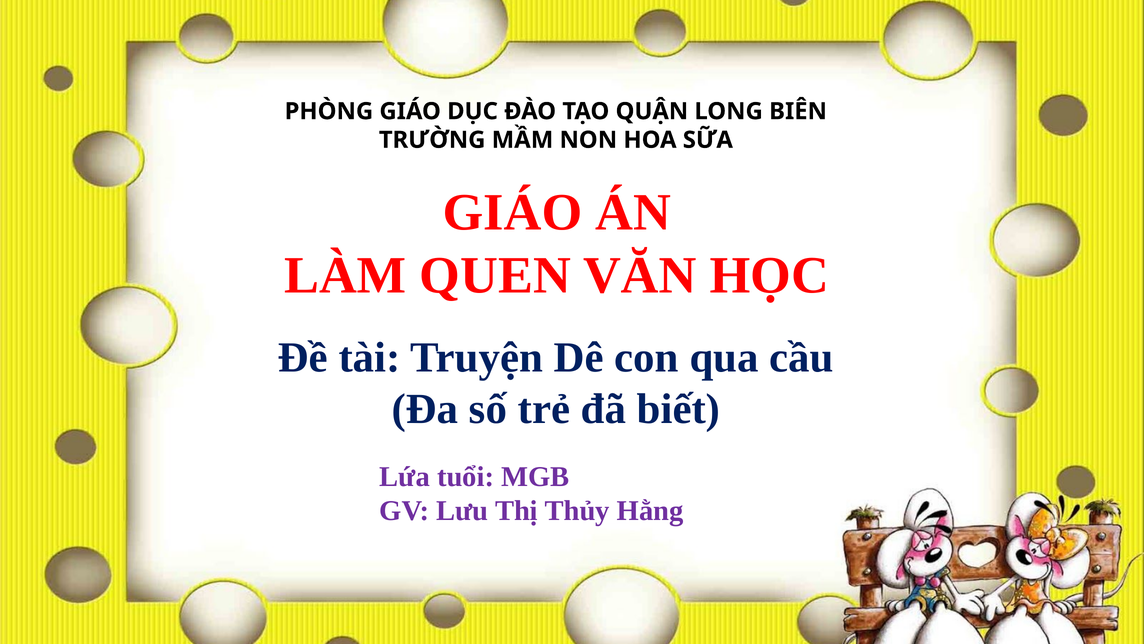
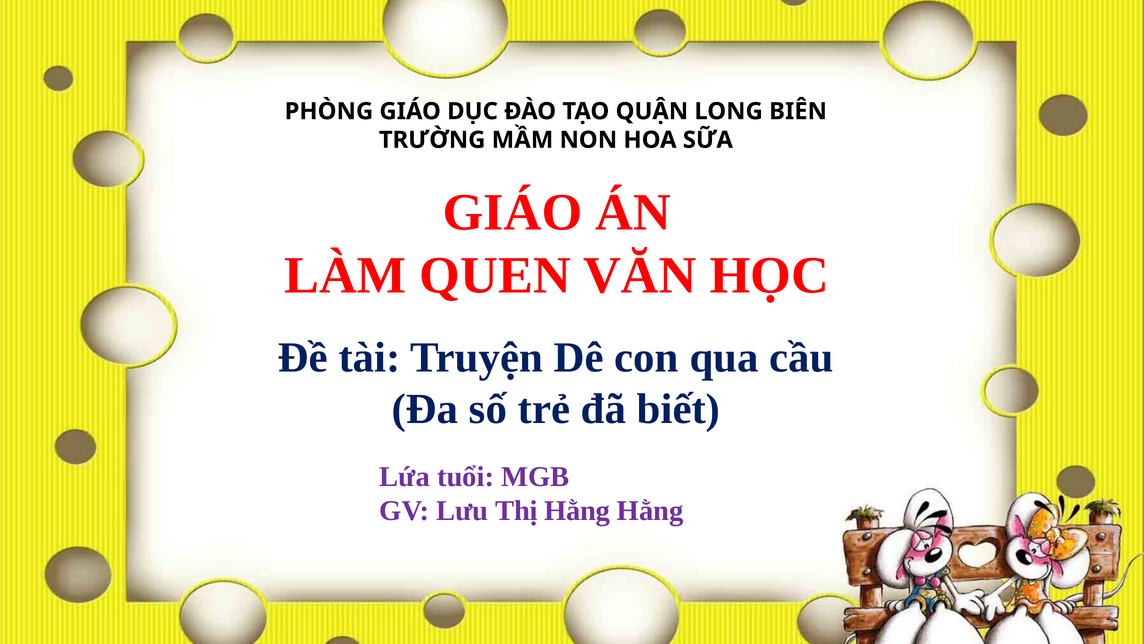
Thị Thủy: Thủy -> Hằng (577, 511)
